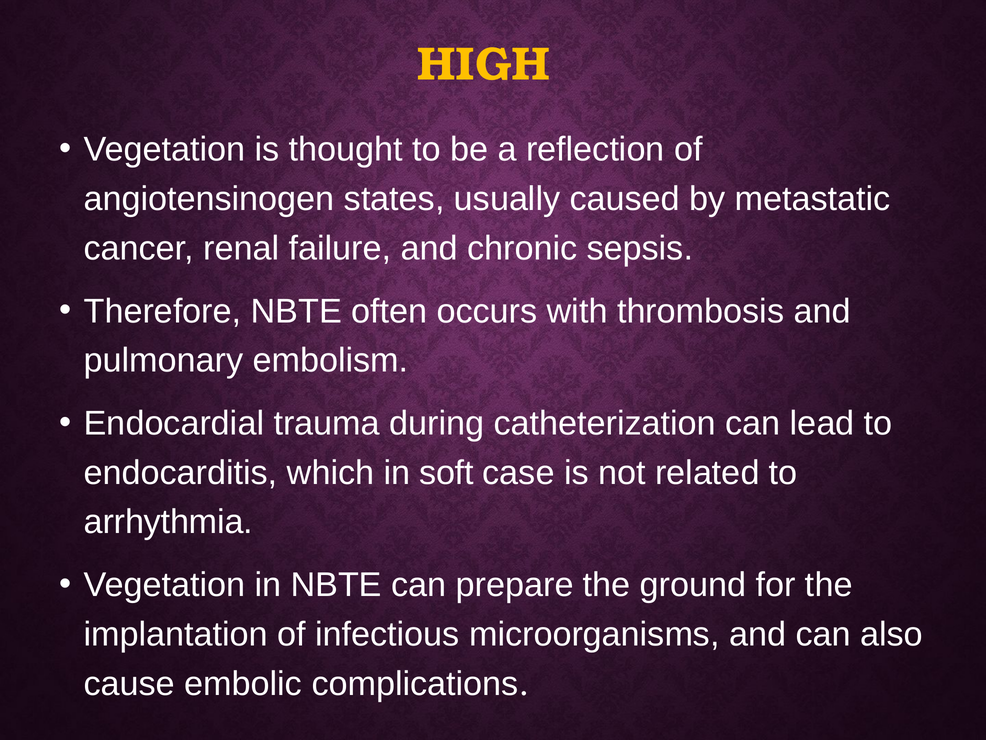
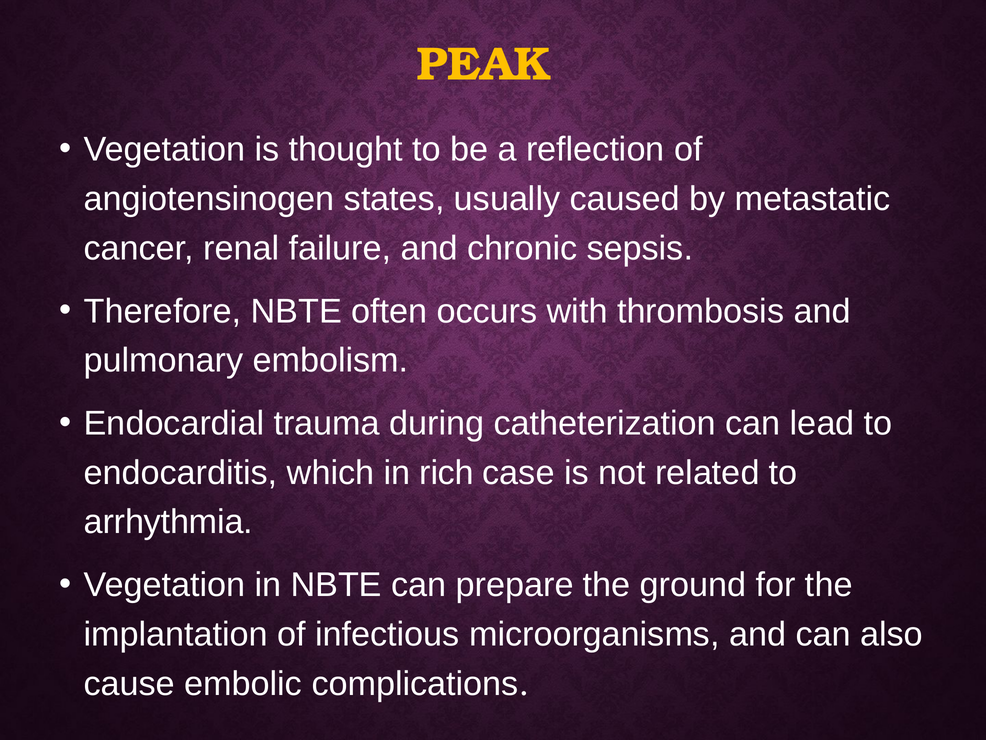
HIGH: HIGH -> PEAK (484, 64)
soft: soft -> rich (447, 473)
